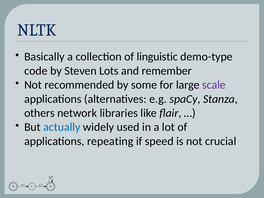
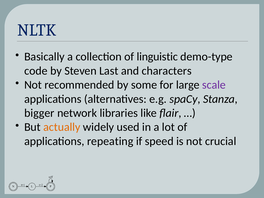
Lots: Lots -> Last (109, 71)
remember: remember -> characters (167, 71)
others: others -> bigger (39, 113)
actually colour: blue -> orange (62, 127)
